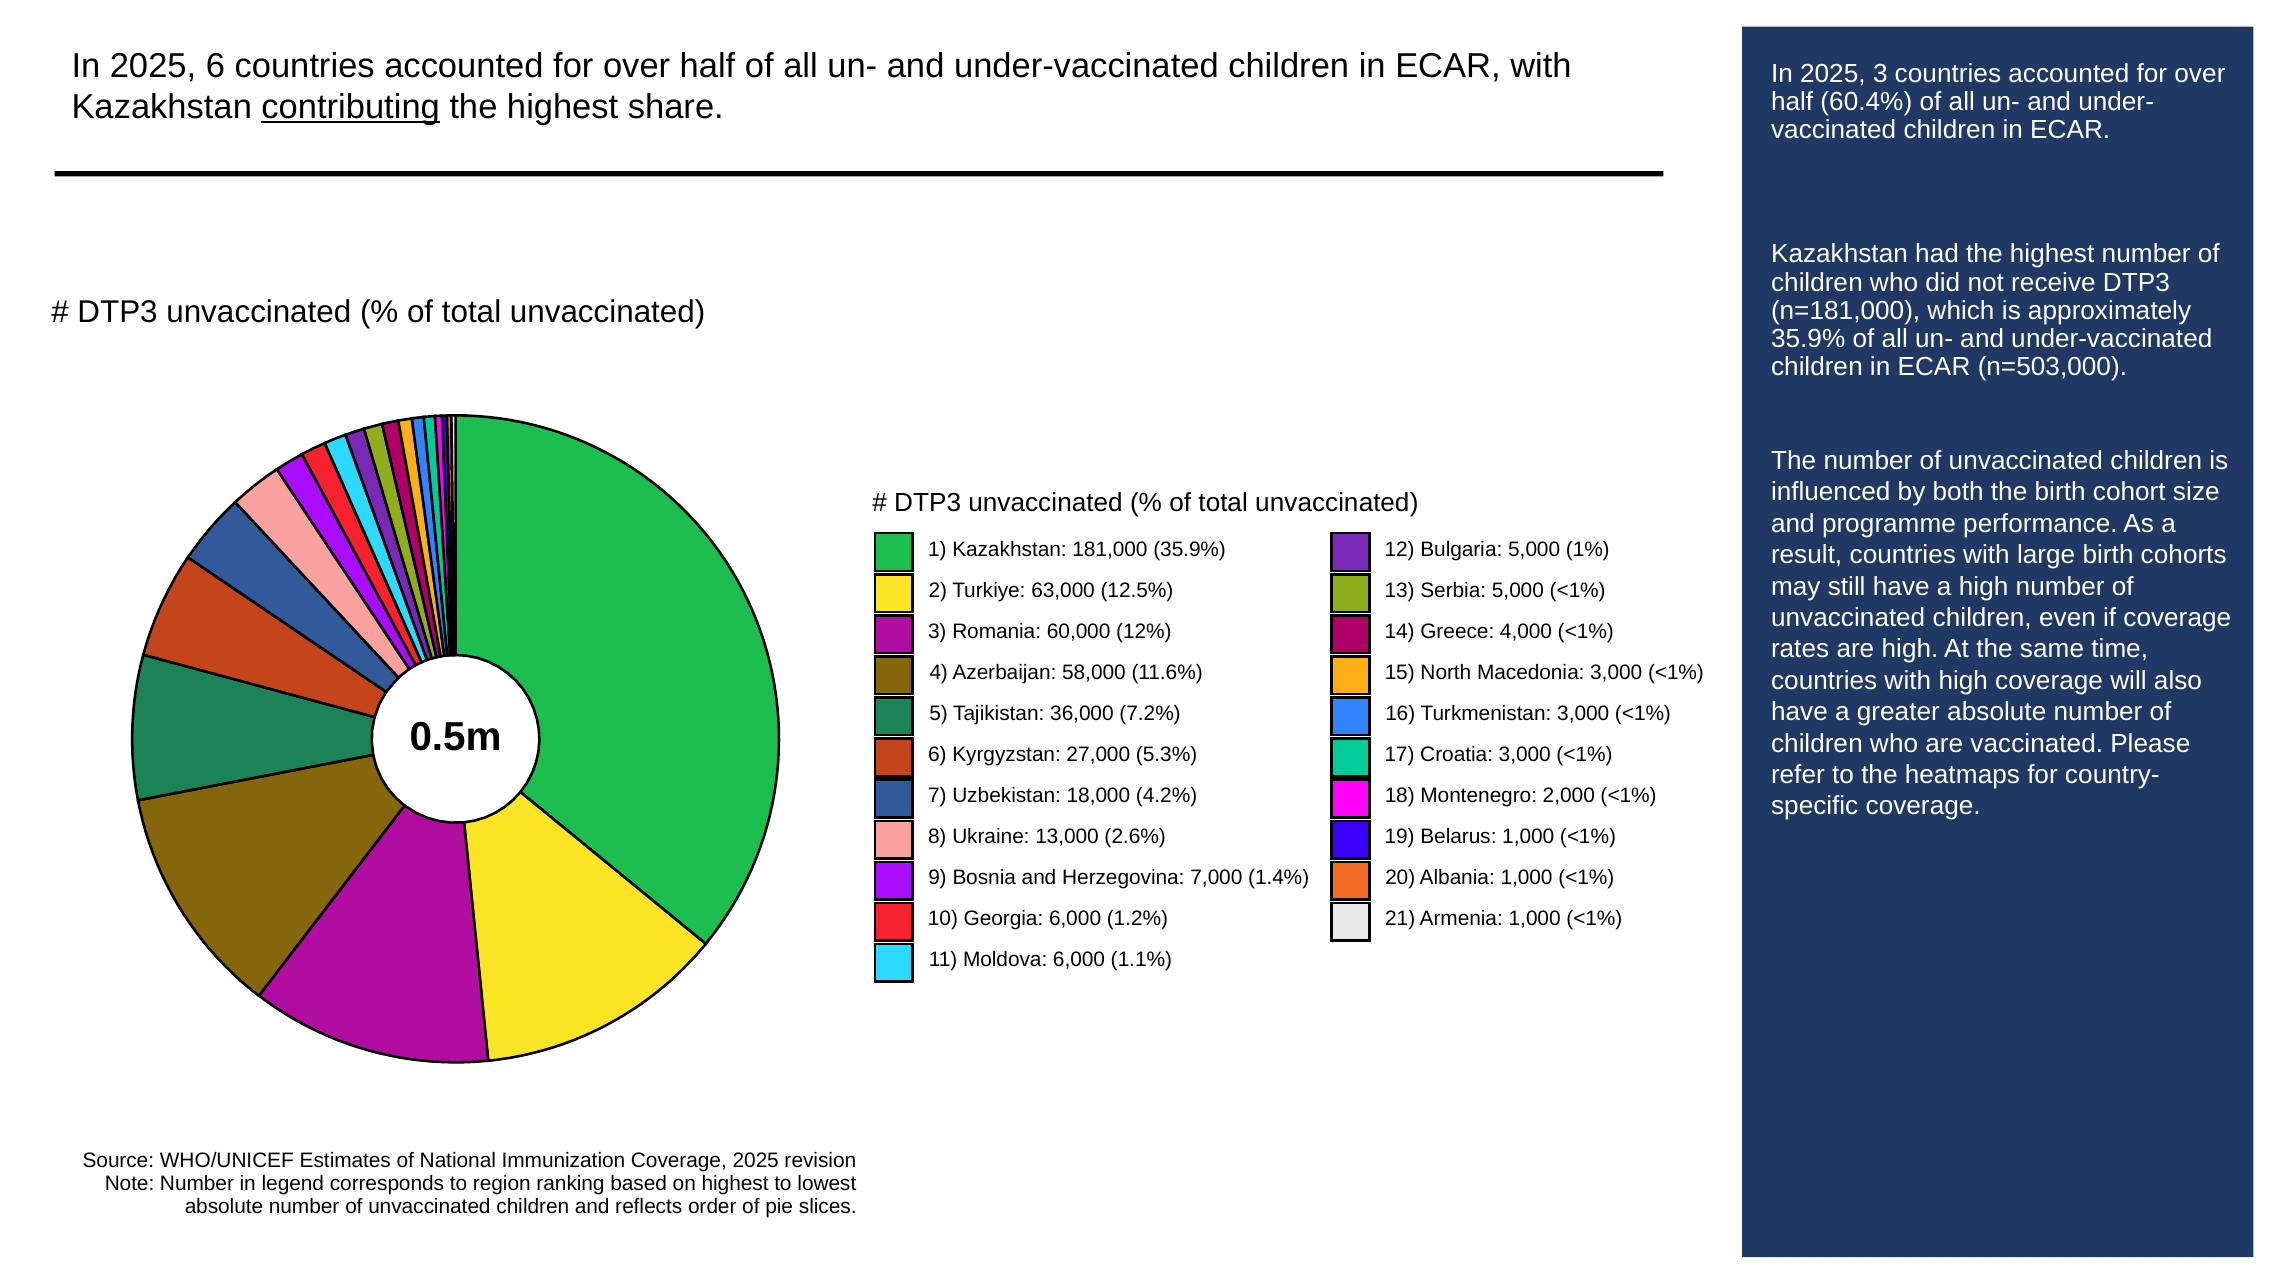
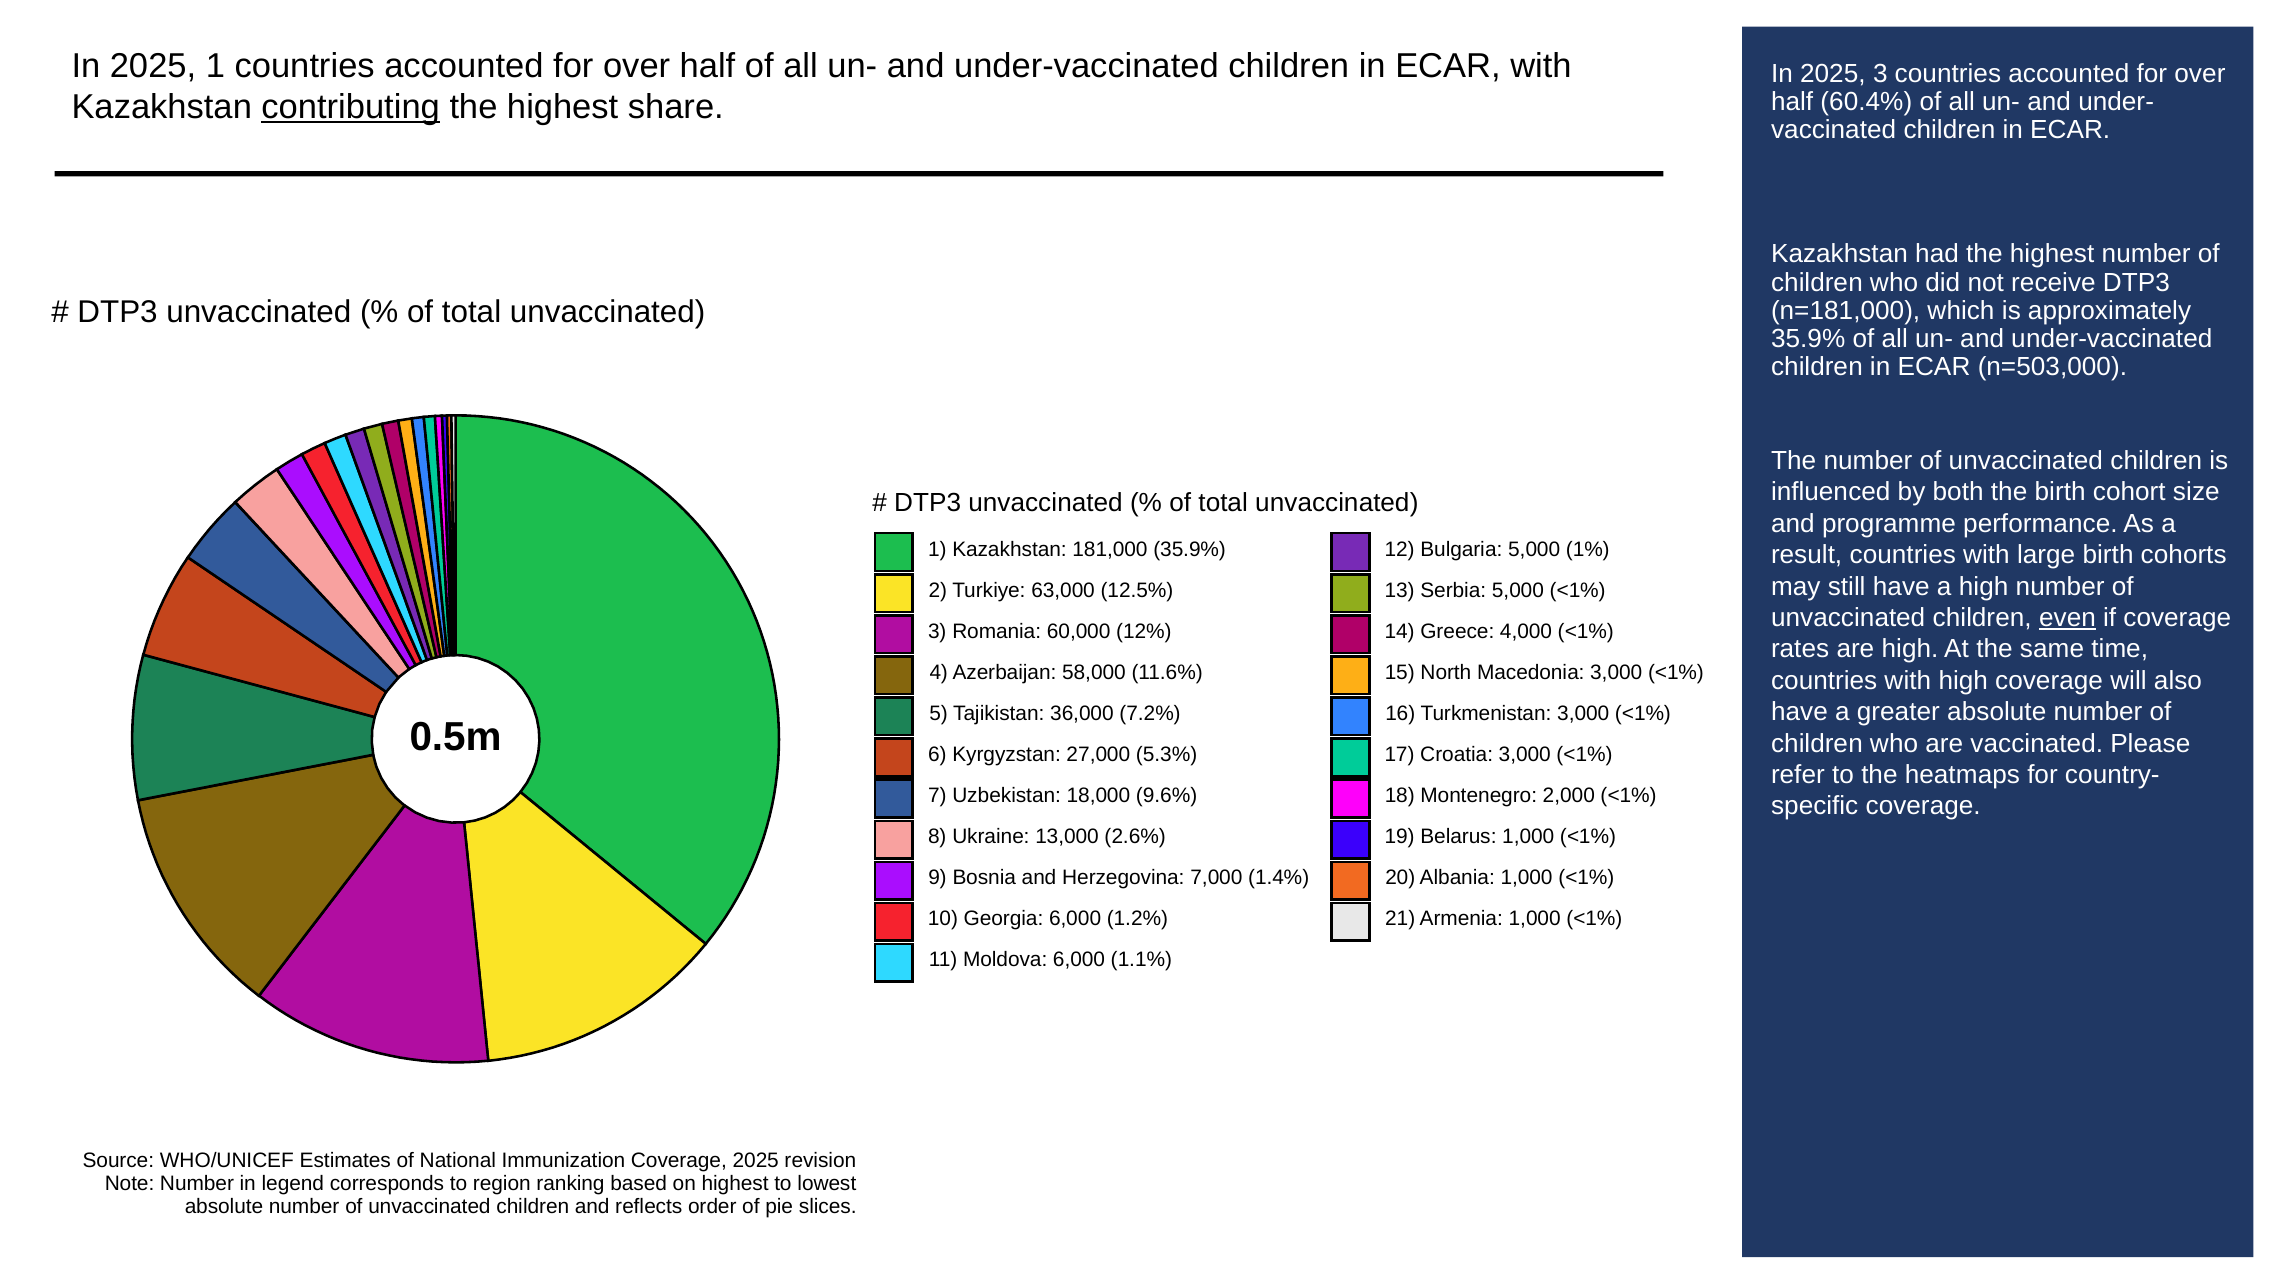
2025 6: 6 -> 1 (215, 66)
even underline: none -> present (2068, 618)
4.2%: 4.2% -> 9.6% (1167, 795)
